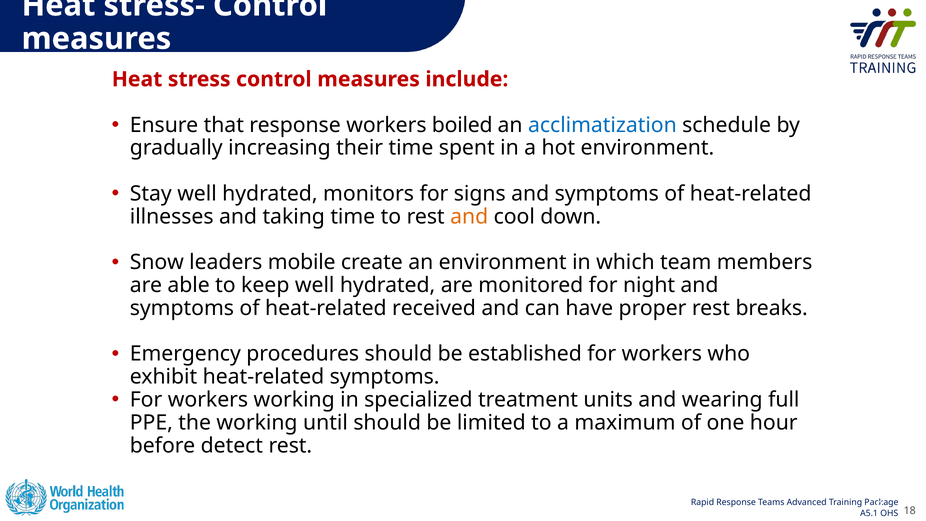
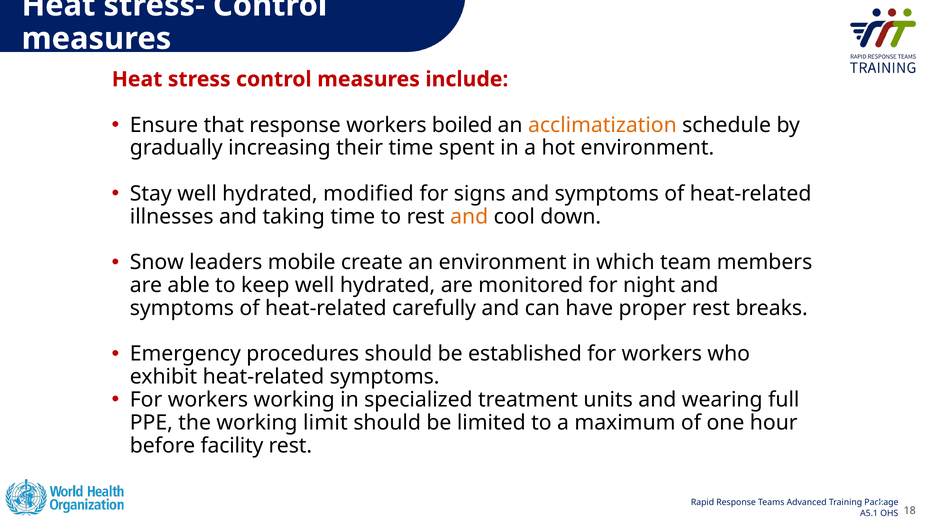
acclimatization colour: blue -> orange (602, 125)
monitors: monitors -> modified (368, 194)
received: received -> carefully (434, 308)
until: until -> limit (325, 423)
detect: detect -> facility (232, 445)
